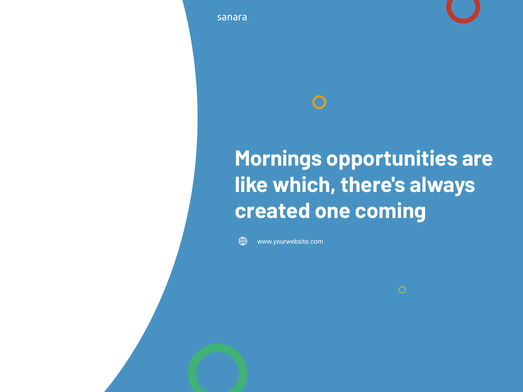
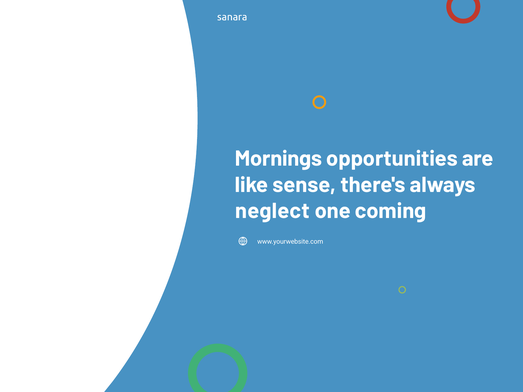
which: which -> sense (304, 185)
created: created -> neglect (273, 211)
